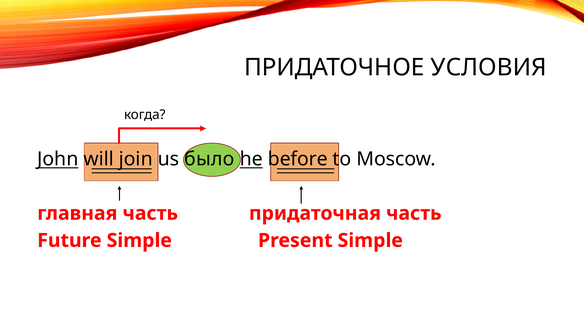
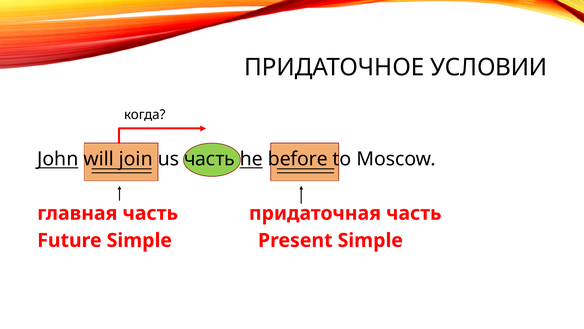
УСЛОВИЯ: УСЛОВИЯ -> УСЛОВИИ (489, 67)
us было: было -> часть (209, 159)
